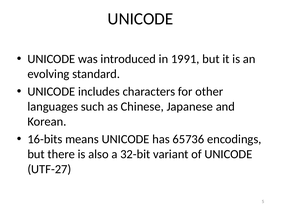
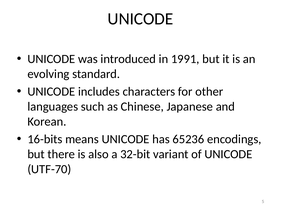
65736: 65736 -> 65236 (188, 139)
UTF-27: UTF-27 -> UTF-70 (49, 169)
